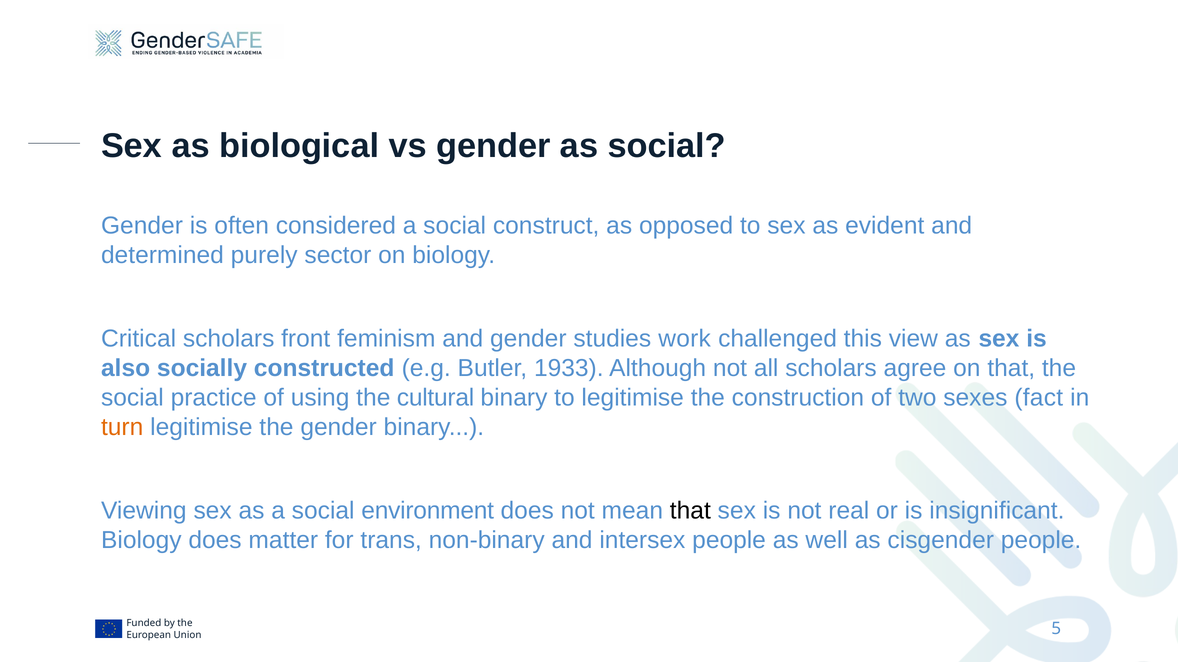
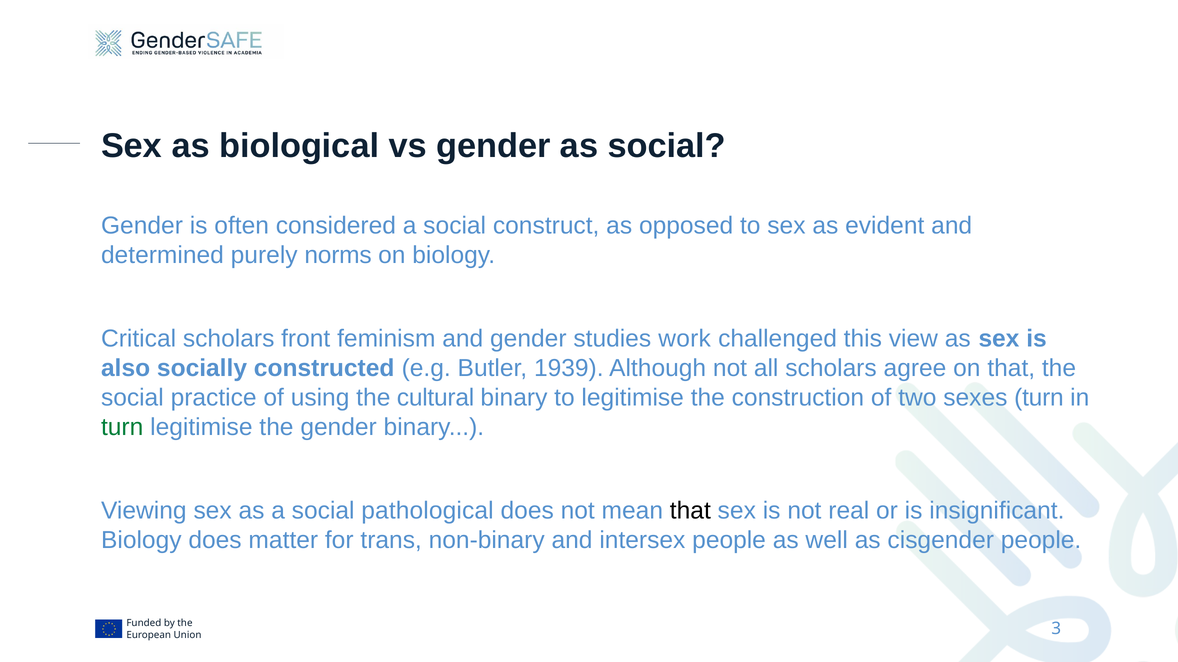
sector: sector -> norms (338, 256)
1933: 1933 -> 1939 (569, 369)
sexes fact: fact -> turn (1039, 398)
turn colour: orange -> green (122, 428)
environment: environment -> pathological (427, 511)
5: 5 -> 3 (1056, 629)
